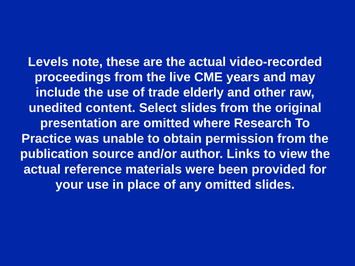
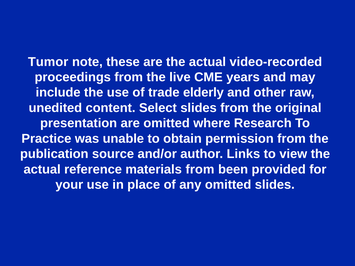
Levels: Levels -> Tumor (48, 62)
materials were: were -> from (200, 169)
